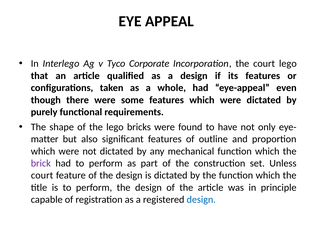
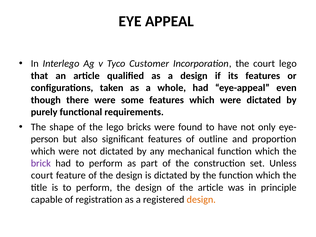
Corporate: Corporate -> Customer (149, 64)
matter: matter -> person (45, 139)
design colour: blue -> orange (201, 200)
